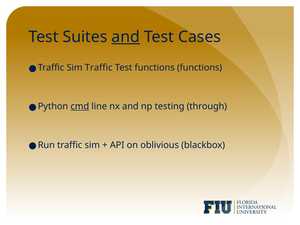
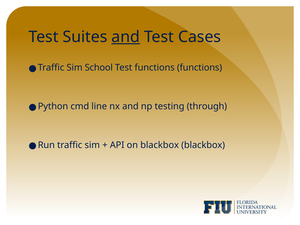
Sim Traffic: Traffic -> School (99, 68)
cmd underline: present -> none (80, 106)
on oblivious: oblivious -> blackbox (160, 145)
